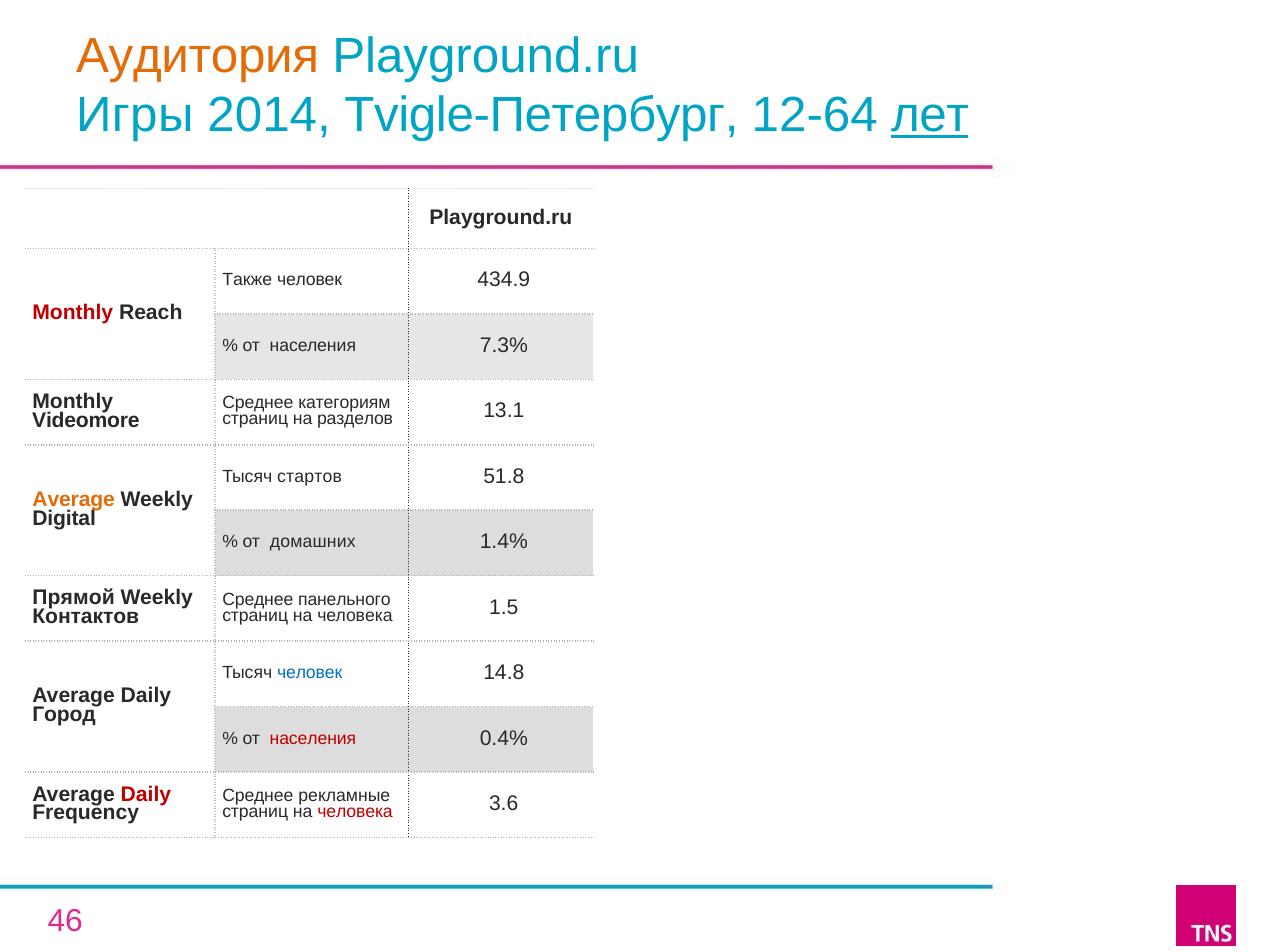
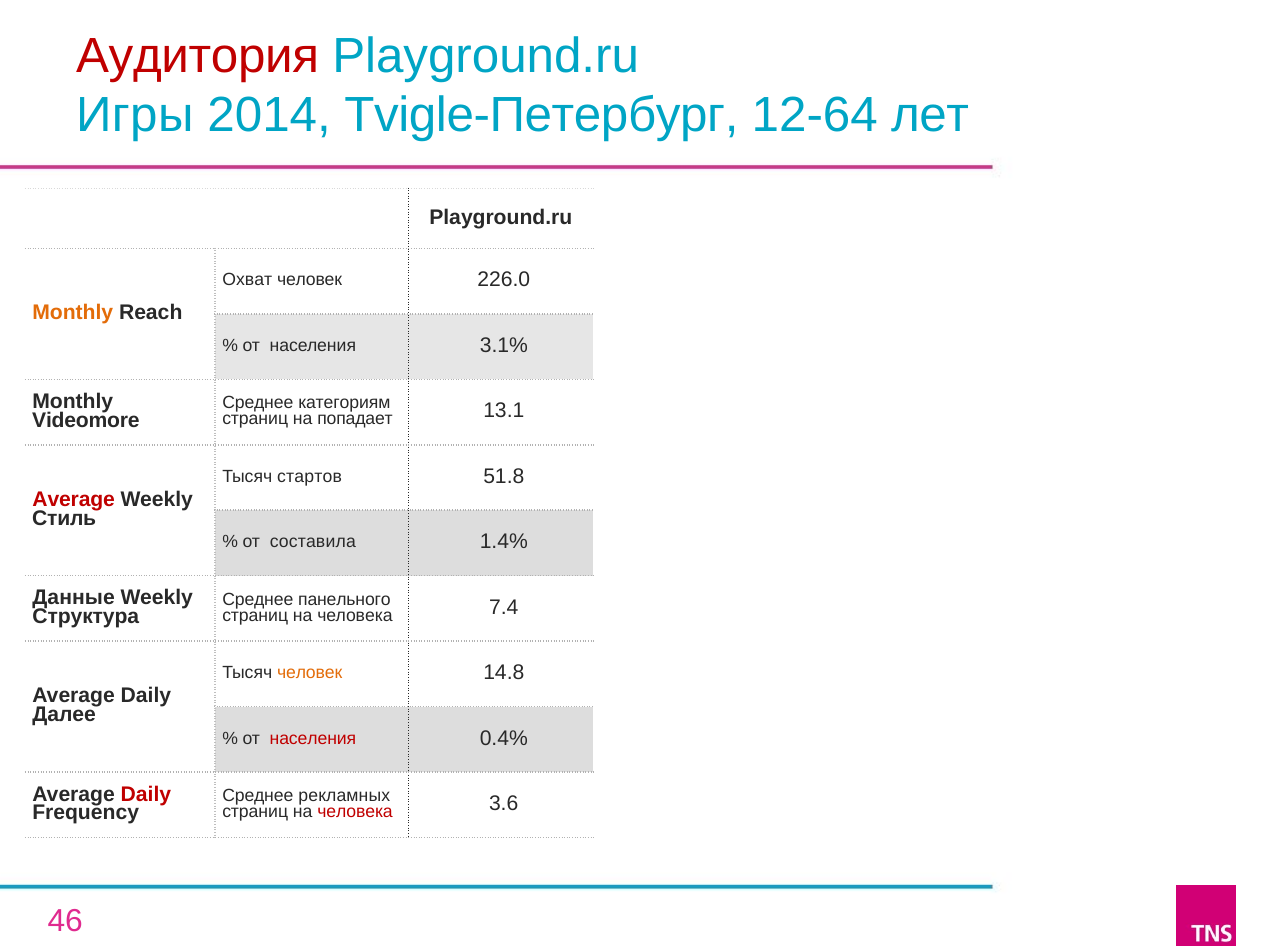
Аудитория colour: orange -> red (198, 56)
лет underline: present -> none (930, 116)
Также: Также -> Охват (247, 280)
434.9: 434.9 -> 226.0 (504, 280)
Monthly colour: red -> orange (73, 312)
7.3%: 7.3% -> 3.1% (504, 345)
разделов: разделов -> попадает (355, 419)
Average colour: orange -> red (74, 499)
Digital: Digital -> Стиль (64, 518)
домашних: домашних -> составила (313, 542)
Прямой: Прямой -> Данные (74, 597)
Контактов: Контактов -> Структура (86, 616)
1.5: 1.5 -> 7.4 (504, 607)
человек colour: blue -> orange (310, 673)
Город: Город -> Далее (64, 715)
рекламные: рекламные -> рекламных (344, 796)
